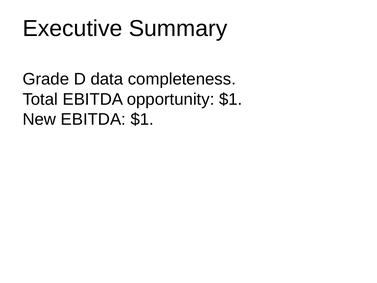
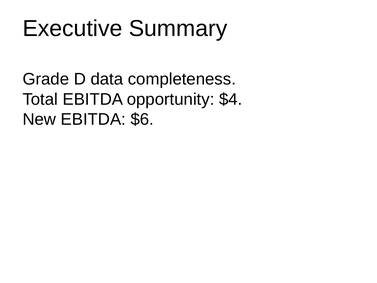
opportunity $1: $1 -> $4 (231, 99)
EBITDA $1: $1 -> $6 (142, 119)
